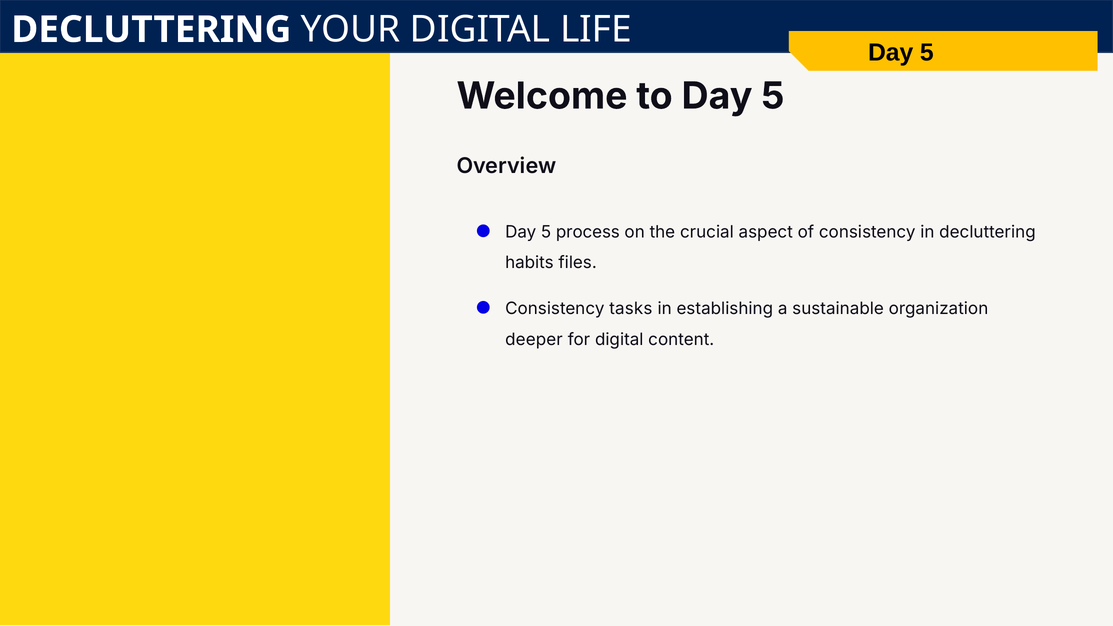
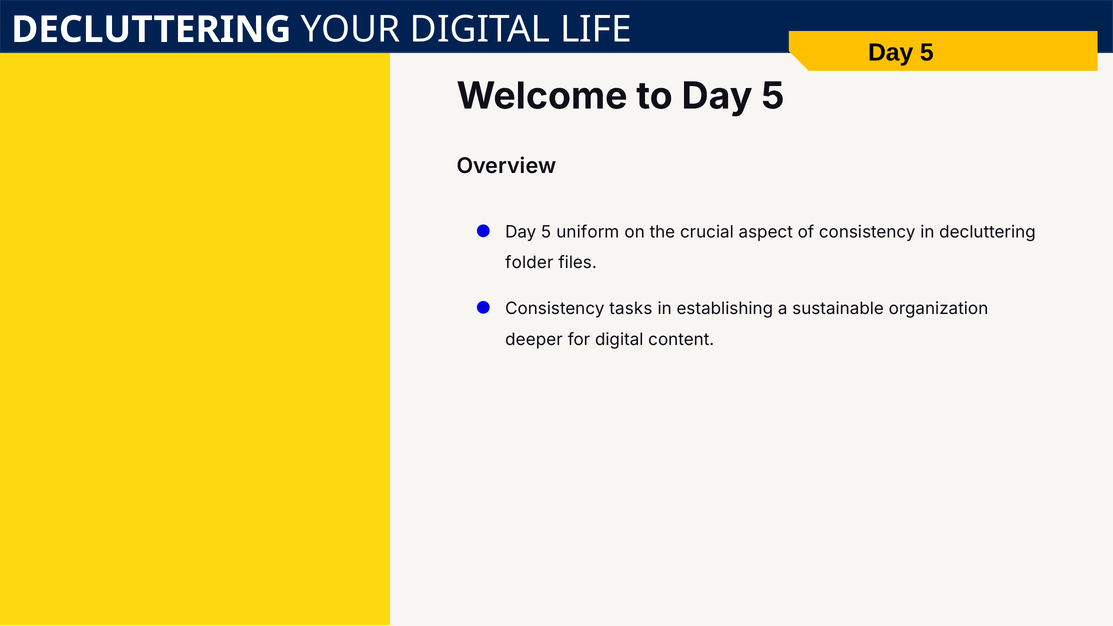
process: process -> uniform (588, 232)
habits: habits -> folder (529, 263)
